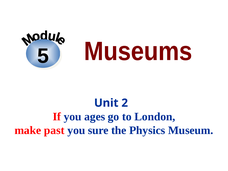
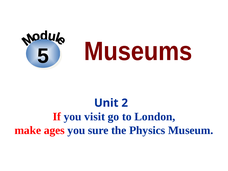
ages: ages -> visit (95, 117)
past: past -> ages (54, 130)
